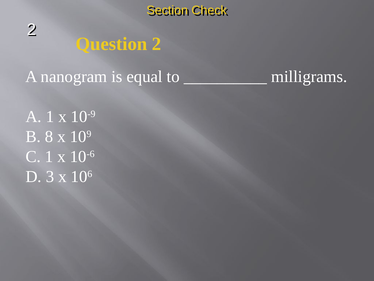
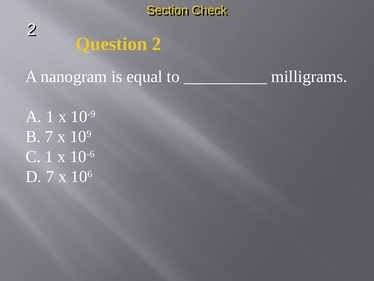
B 8: 8 -> 7 (49, 136)
D 3: 3 -> 7 (50, 176)
